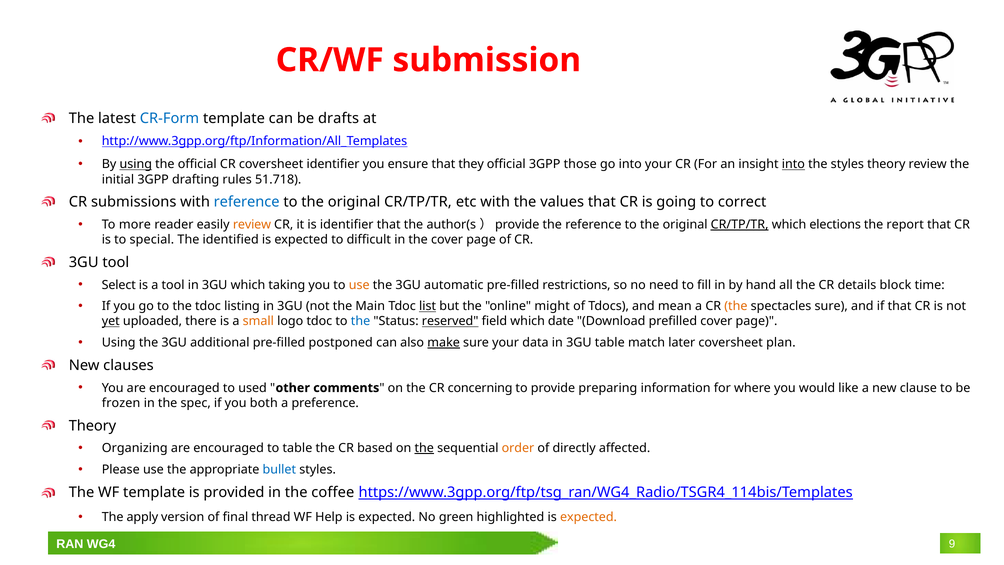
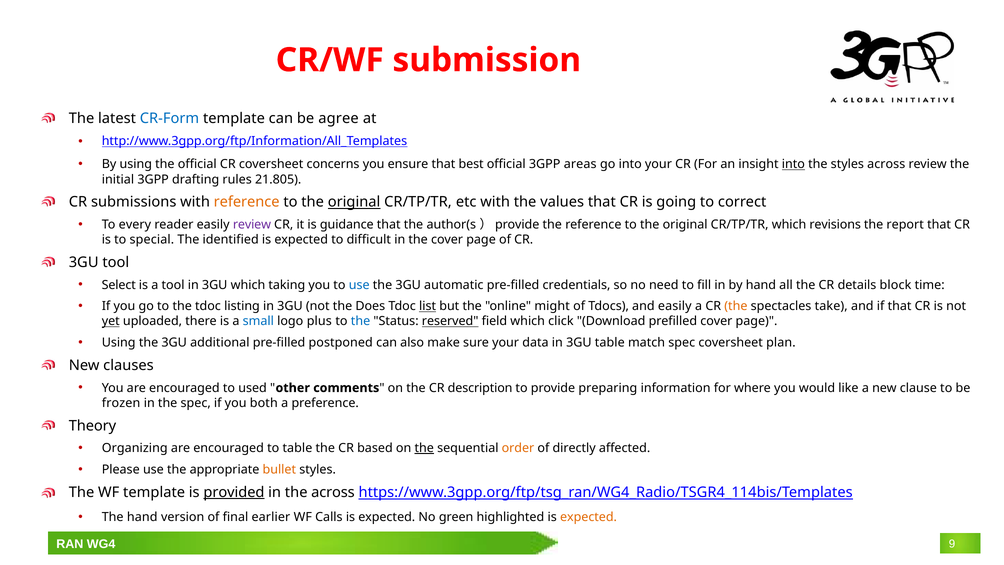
drafts: drafts -> agree (338, 118)
using underline: present -> none (136, 164)
coversheet identifier: identifier -> concerns (333, 164)
they: they -> best (471, 164)
those: those -> areas (580, 164)
styles theory: theory -> across (886, 164)
51.718: 51.718 -> 21.805 (278, 179)
reference colour: blue -> orange (247, 202)
original underline: none -> present (354, 202)
more: more -> every (135, 225)
review colour: orange -> purple (252, 225)
is identifier: identifier -> guidance (347, 225)
CR/TP/TR underline: present -> none (740, 225)
elections: elections -> revisions (835, 225)
use colour: orange -> blue (359, 285)
restrictions: restrictions -> credentials (576, 285)
Main: Main -> Does (370, 306)
and mean: mean -> easily (675, 306)
spectacles sure: sure -> take (831, 306)
small colour: orange -> blue (258, 321)
logo tdoc: tdoc -> plus (319, 321)
date: date -> click (561, 321)
make underline: present -> none (444, 343)
match later: later -> spec (682, 343)
concerning: concerning -> description (480, 388)
bullet colour: blue -> orange (279, 469)
provided underline: none -> present (234, 492)
the coffee: coffee -> across (333, 492)
The apply: apply -> hand (142, 517)
thread: thread -> earlier (271, 517)
Help: Help -> Calls (329, 517)
